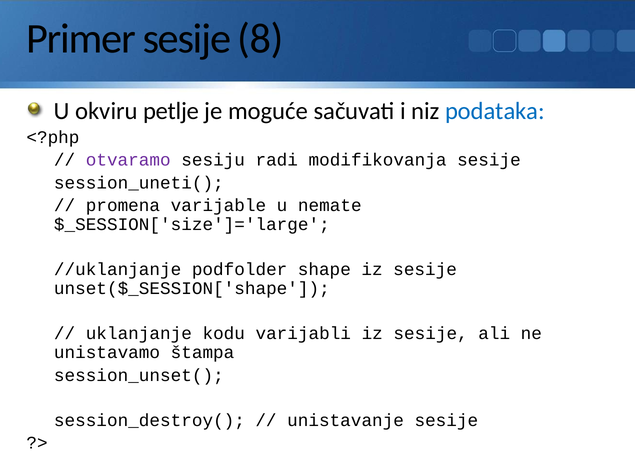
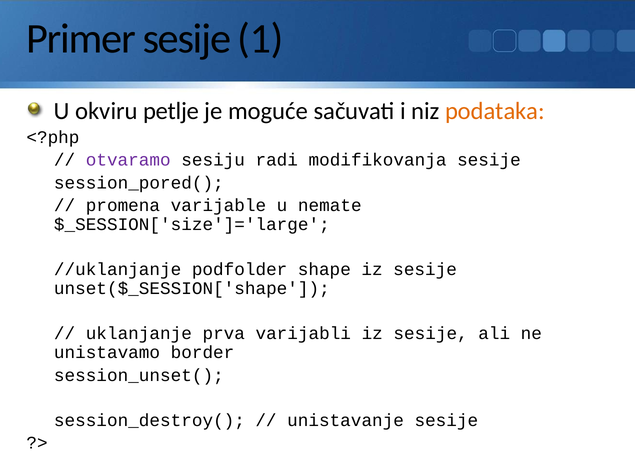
8: 8 -> 1 (261, 39)
podataka colour: blue -> orange (495, 111)
session_uneti(: session_uneti( -> session_pored( (139, 183)
kodu: kodu -> prva (224, 334)
štampa: štampa -> border (203, 353)
